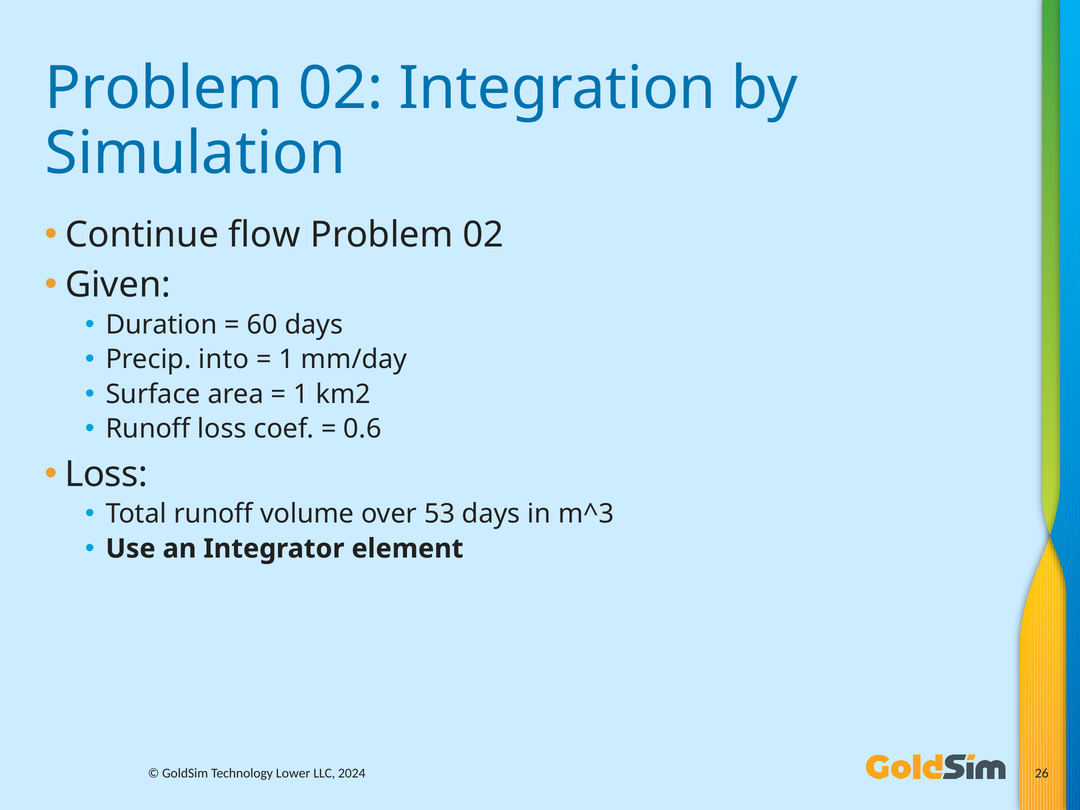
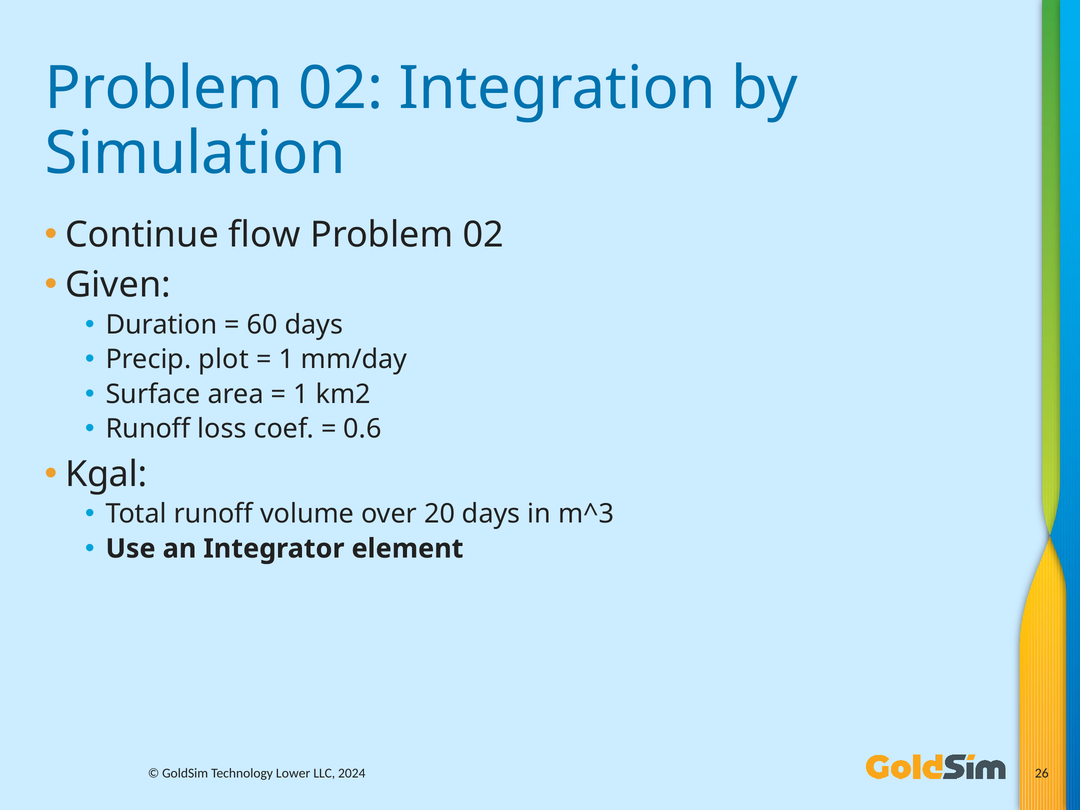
into: into -> plot (224, 359)
Loss: Loss -> Kgal (106, 474)
53: 53 -> 20 (440, 514)
